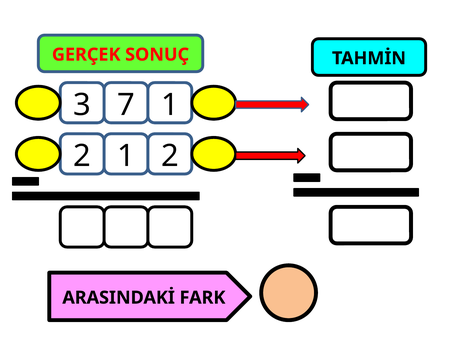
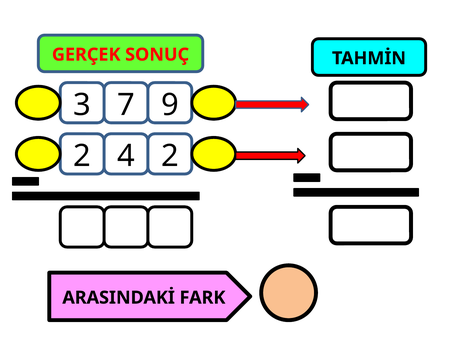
7 1: 1 -> 9 (170, 105)
2 1: 1 -> 4 (126, 156)
